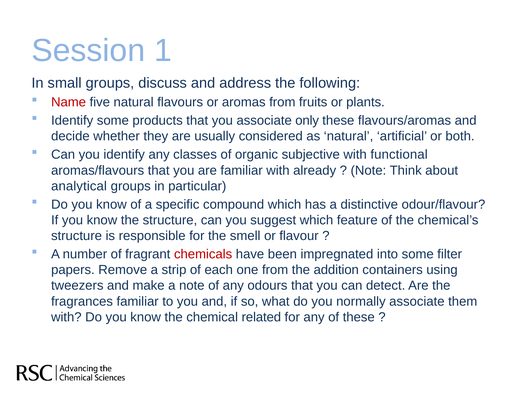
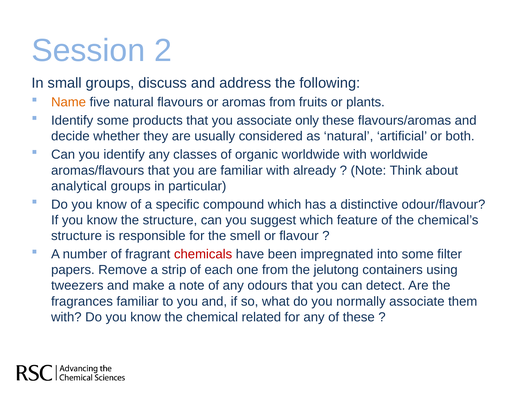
1: 1 -> 2 (163, 51)
Name colour: red -> orange (69, 102)
organic subjective: subjective -> worldwide (311, 155)
with functional: functional -> worldwide (399, 155)
addition: addition -> jelutong (336, 270)
